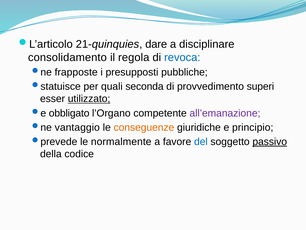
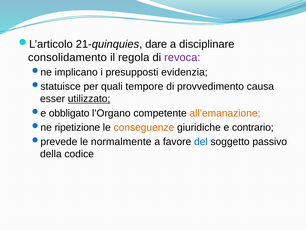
revoca colour: blue -> purple (182, 57)
frapposte: frapposte -> implicano (76, 72)
pubbliche: pubbliche -> evidenzia (184, 72)
seconda: seconda -> tempore (144, 86)
superi: superi -> causa (260, 86)
all’emanazione colour: purple -> orange (225, 113)
vantaggio: vantaggio -> ripetizione (77, 127)
principio: principio -> contrario (253, 127)
passivo underline: present -> none (270, 141)
